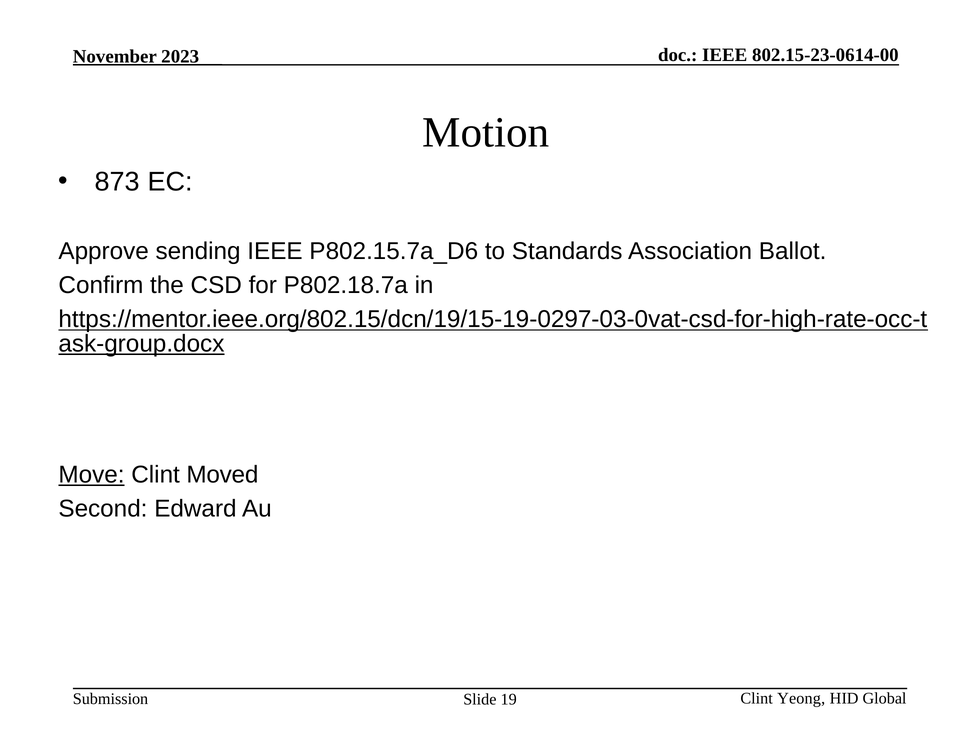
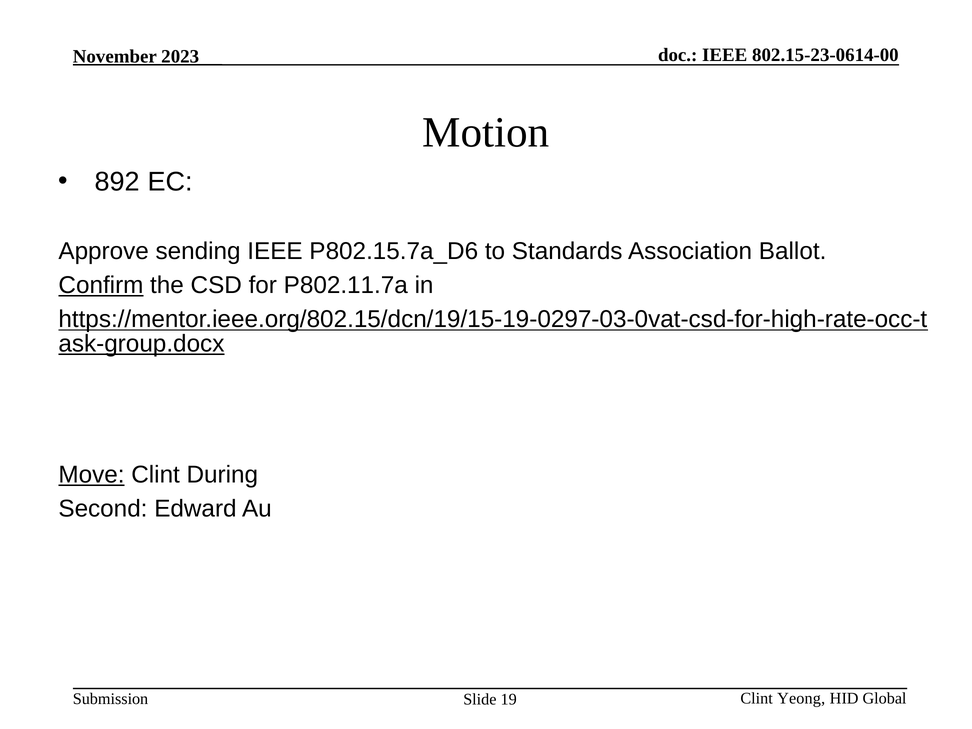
873: 873 -> 892 (117, 182)
Confirm underline: none -> present (101, 285)
P802.18.7a: P802.18.7a -> P802.11.7a (346, 285)
Moved: Moved -> During (222, 475)
